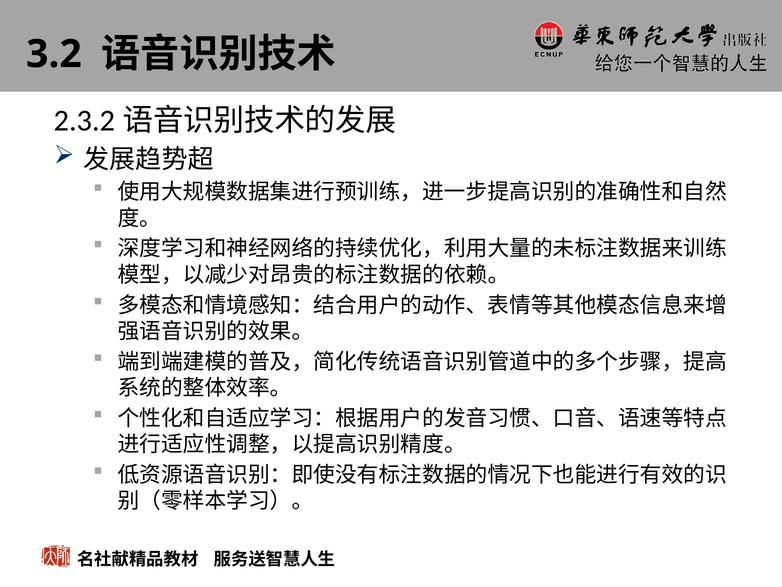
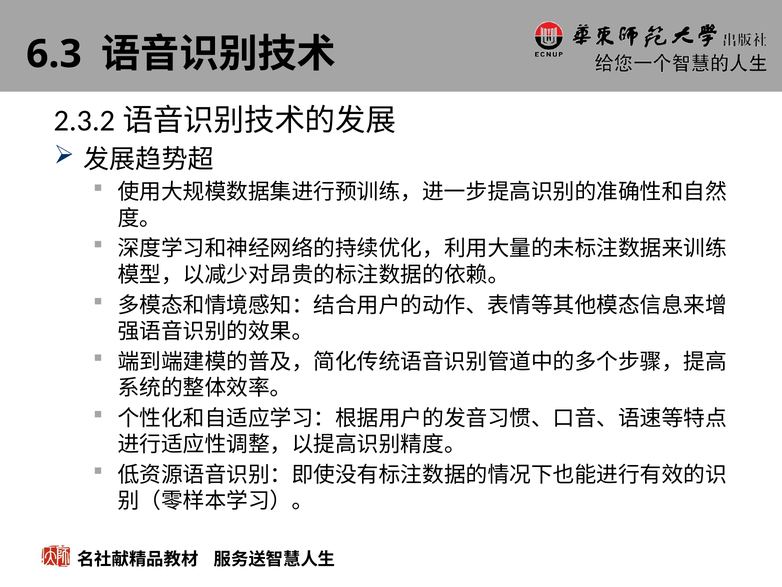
3.2: 3.2 -> 6.3 (54, 54)
